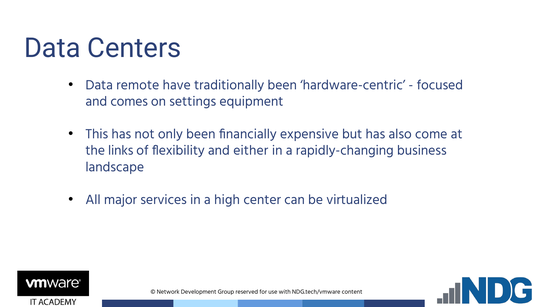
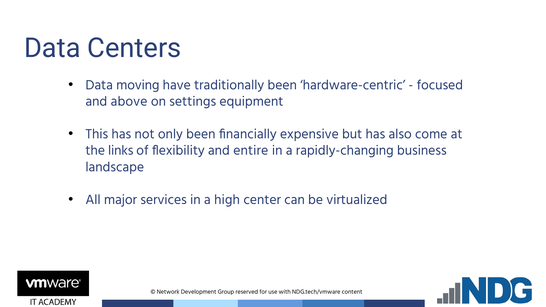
remote: remote -> moving (138, 85)
comes: comes -> above (129, 101)
either: either -> entire (251, 151)
